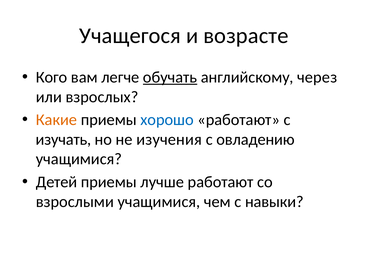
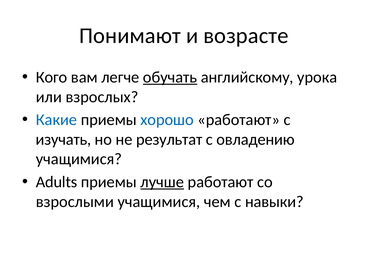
Учащегося: Учащегося -> Понимают (130, 36)
через: через -> урока (317, 77)
Какие colour: orange -> blue (56, 120)
изучения: изучения -> результат (169, 139)
Детей: Детей -> Adults (57, 182)
лучше underline: none -> present (162, 182)
